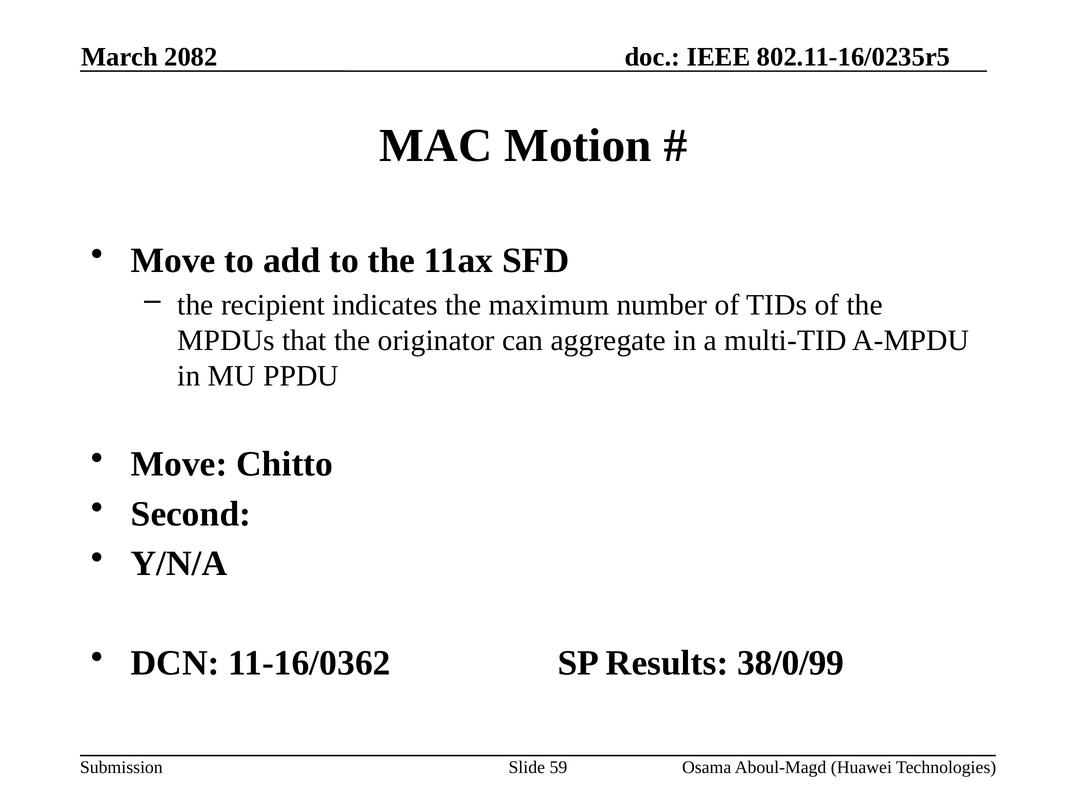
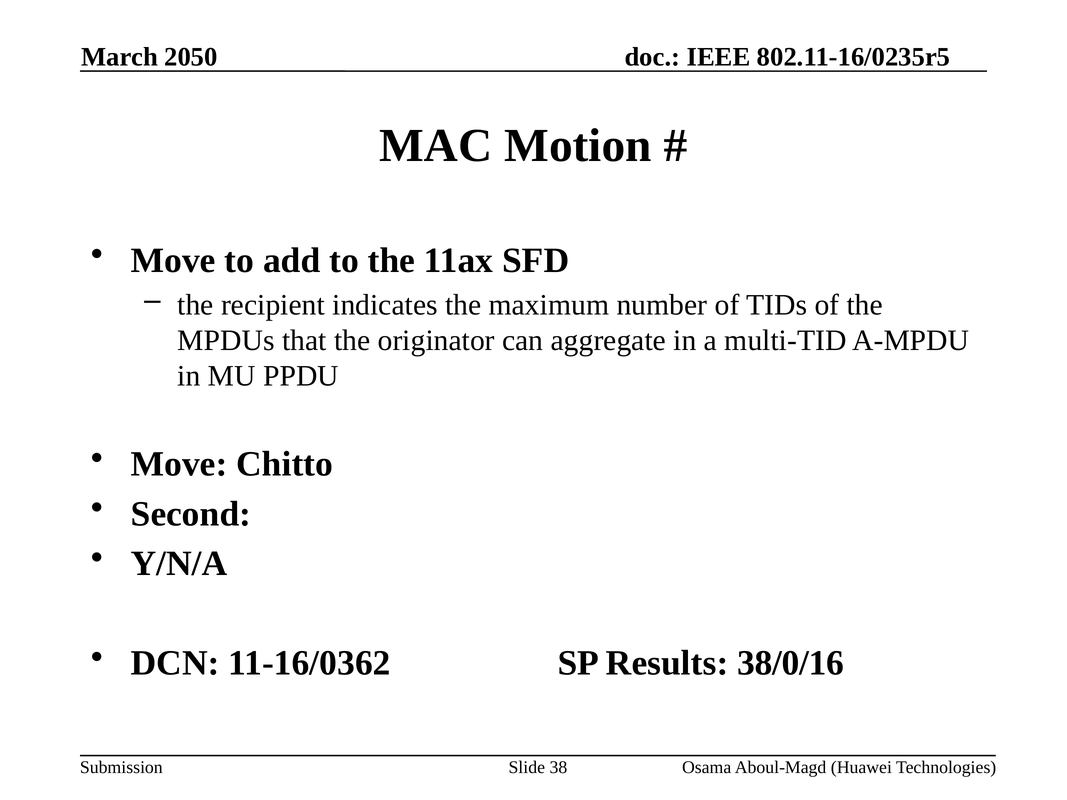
2082: 2082 -> 2050 (191, 57)
38/0/99: 38/0/99 -> 38/0/16 (791, 663)
59: 59 -> 38 (558, 768)
